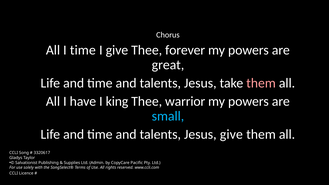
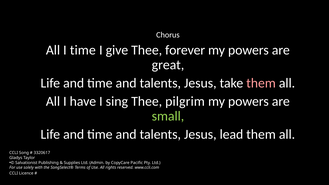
king: king -> sing (117, 101)
warrior: warrior -> pilgrim (185, 101)
small colour: light blue -> light green (168, 116)
Jesus give: give -> lead (231, 134)
